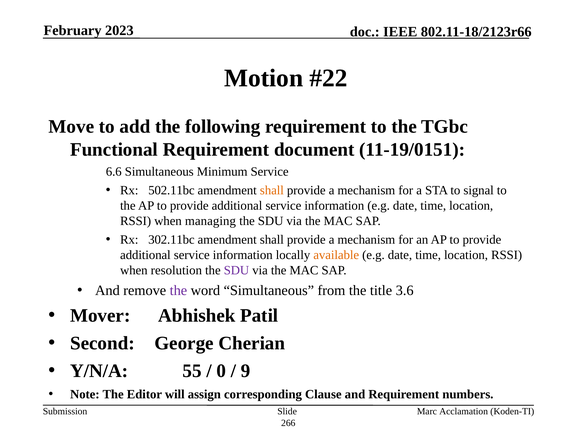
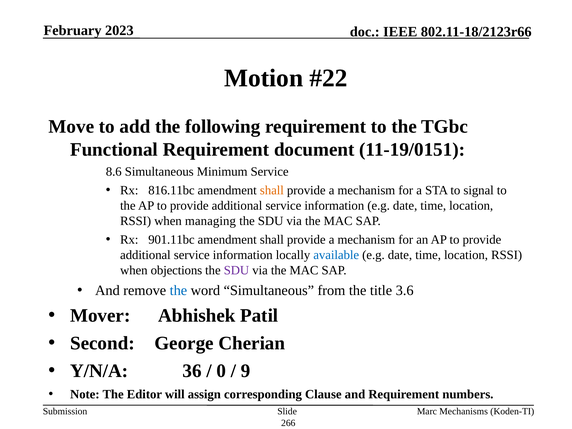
6.6: 6.6 -> 8.6 (114, 172)
502.11bc: 502.11bc -> 816.11bc (171, 190)
302.11bc: 302.11bc -> 901.11bc (171, 240)
available colour: orange -> blue (336, 255)
resolution: resolution -> objections (176, 270)
the colour: purple -> blue (178, 291)
55: 55 -> 36 (192, 371)
Acclamation: Acclamation -> Mechanisms (464, 411)
